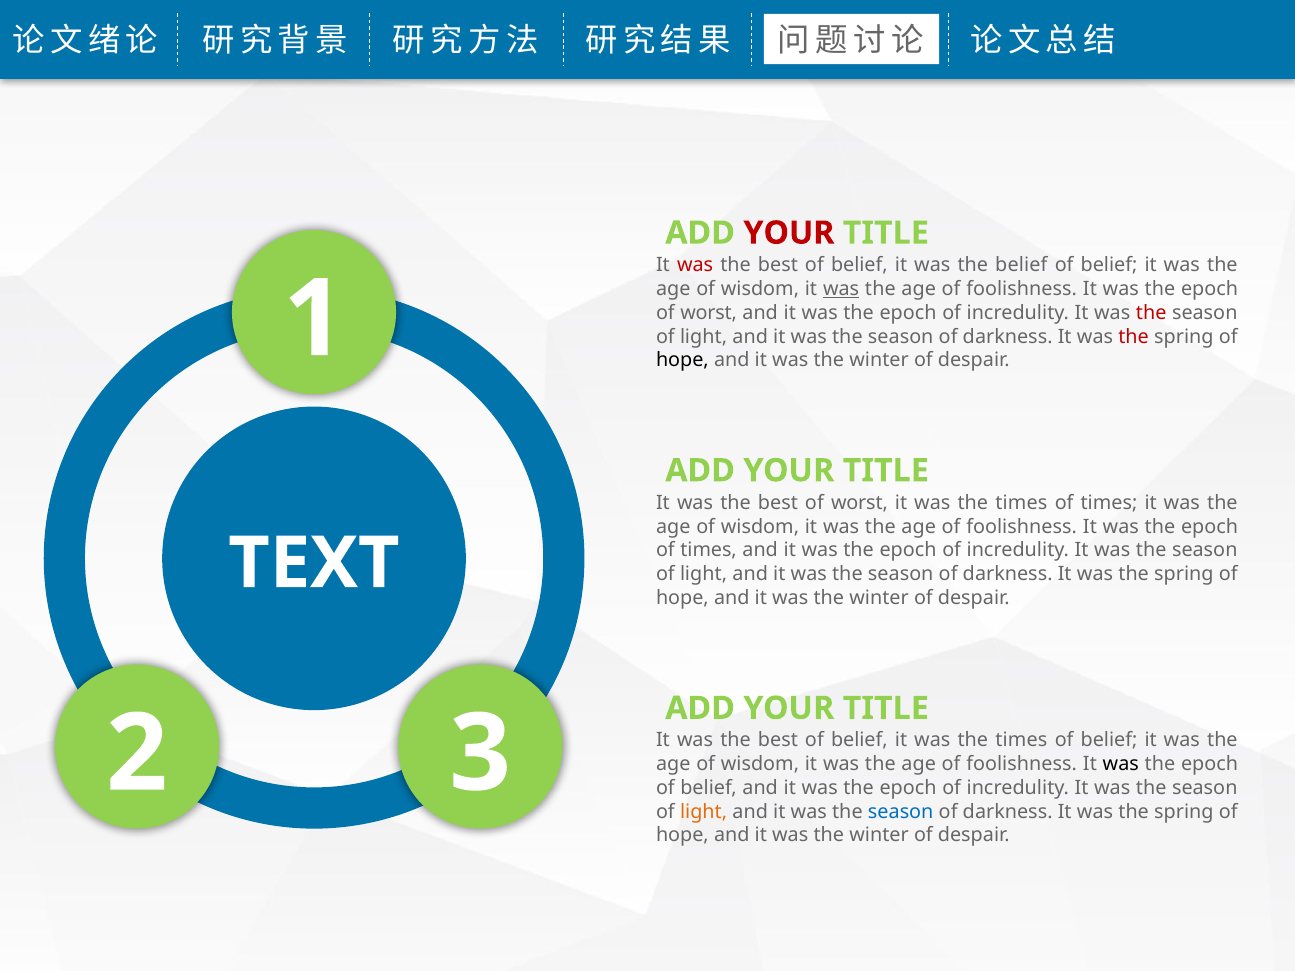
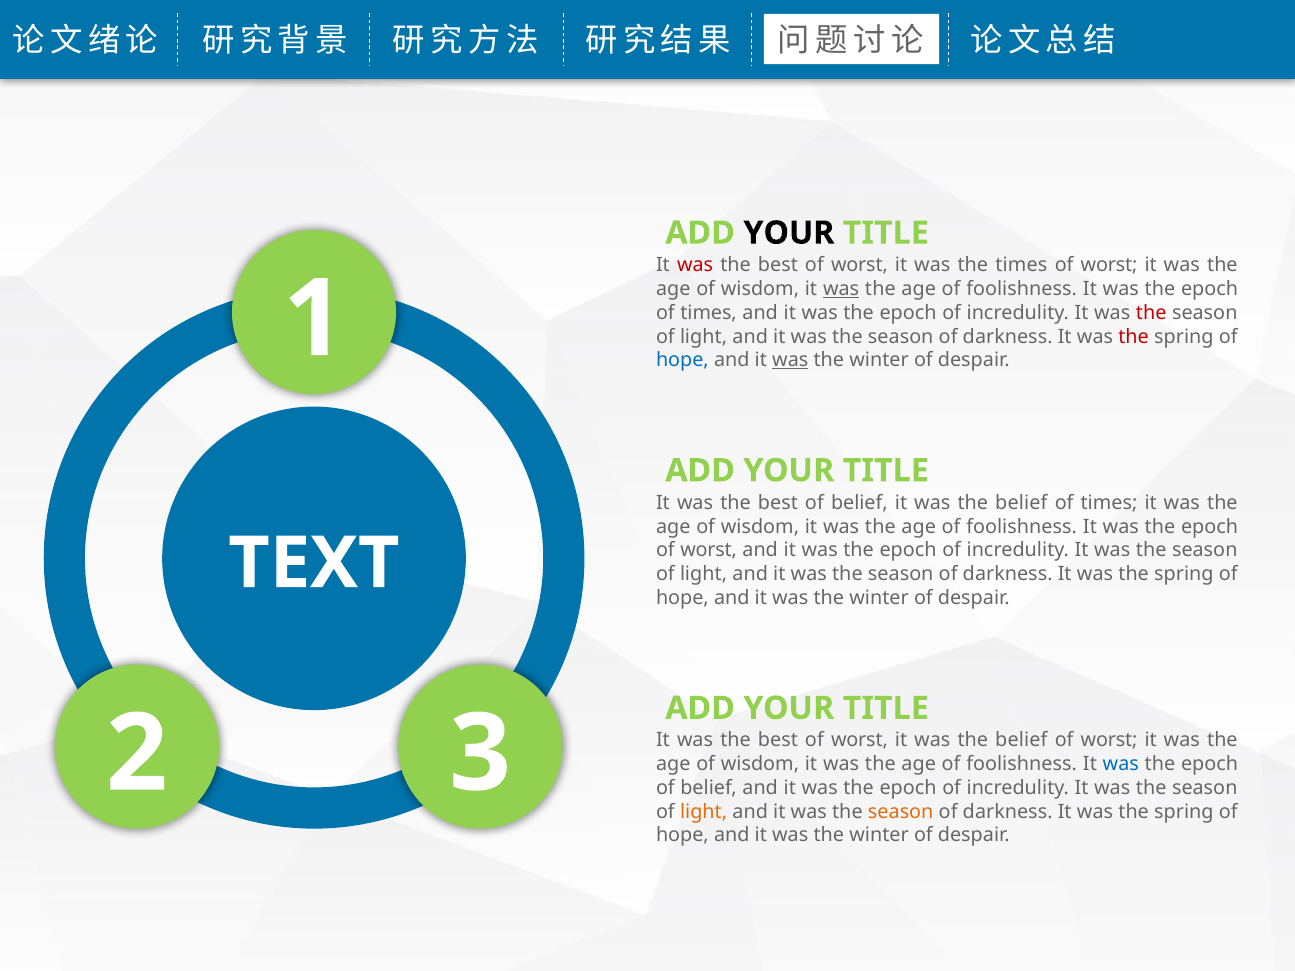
YOUR colour: red -> black (789, 233)
belief: belief -> worst (859, 265)
the belief: belief -> times (1021, 265)
belief: belief -> worst (1109, 265)
worst: worst -> times (709, 313)
hope colour: black -> blue (682, 360)
was underline: none -> present (790, 360)
best of worst: worst -> belief (859, 503)
times: times -> belief (1021, 503)
times: times -> worst (709, 551)
belief: belief -> worst (859, 741)
times: times -> belief (1021, 741)
belief: belief -> worst (1109, 741)
was colour: black -> blue (1121, 764)
season colour: blue -> orange (901, 812)
